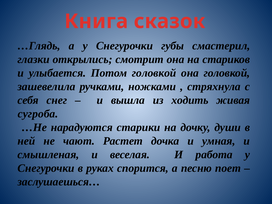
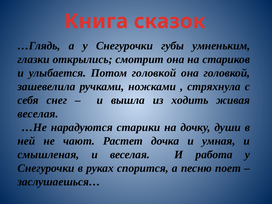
смастерил: смастерил -> умненьким (221, 46)
сугроба: сугроба -> веселая (38, 114)
